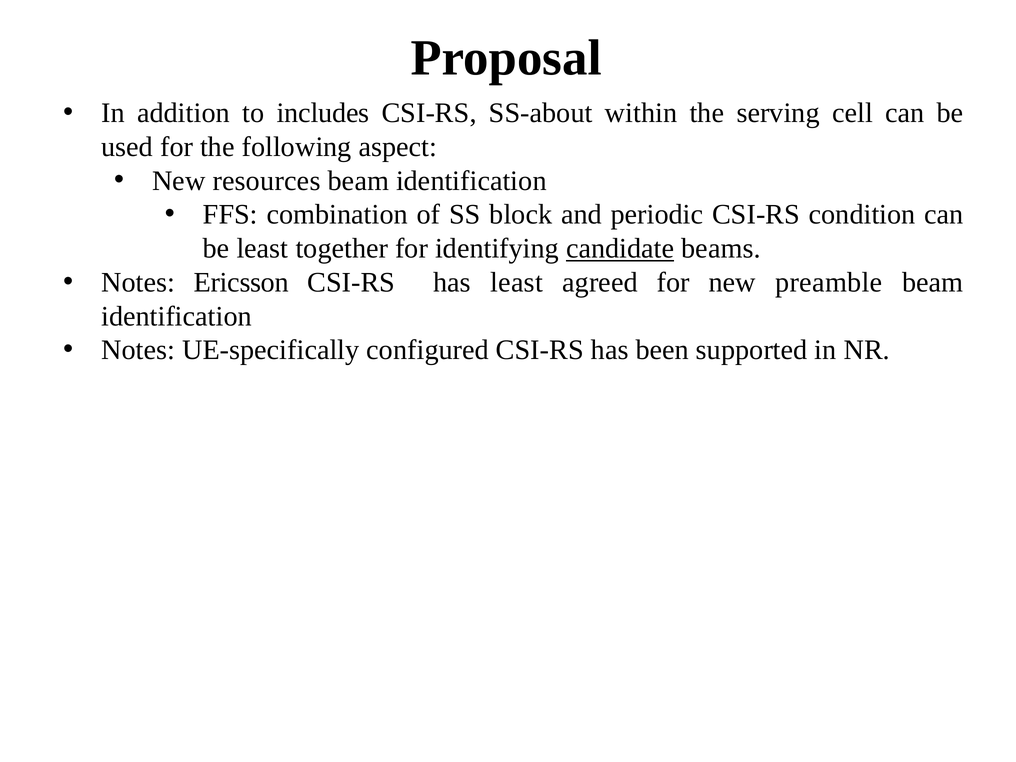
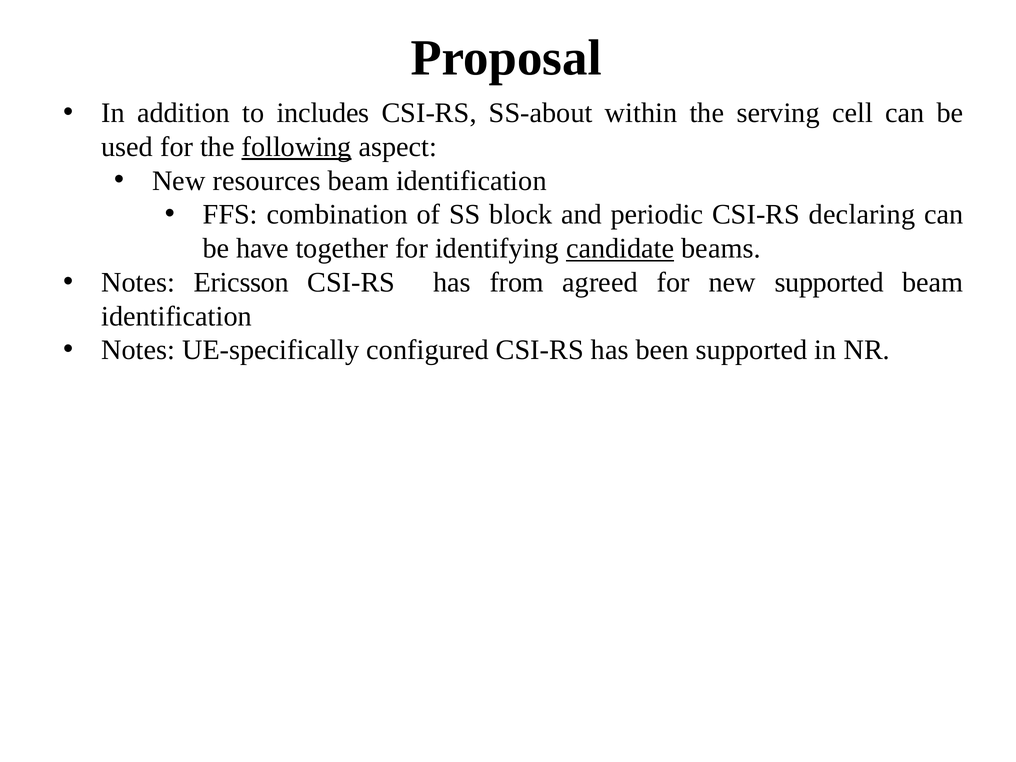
following underline: none -> present (297, 147)
condition: condition -> declaring (862, 215)
be least: least -> have (263, 249)
has least: least -> from (517, 282)
new preamble: preamble -> supported (829, 282)
